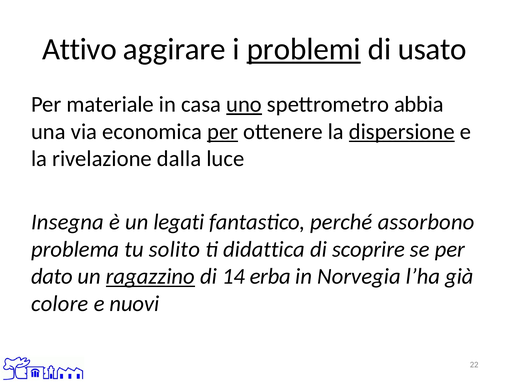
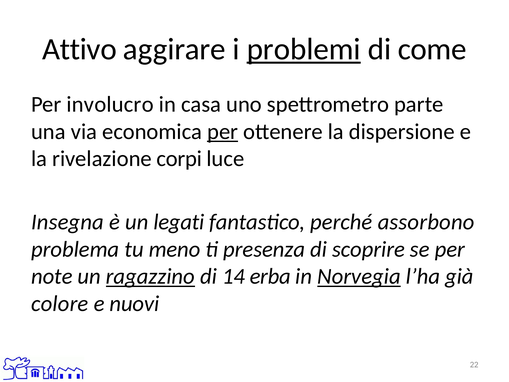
usato: usato -> come (432, 49)
materiale: materiale -> involucro (110, 104)
uno underline: present -> none (244, 104)
abbia: abbia -> parte (419, 104)
dispersione underline: present -> none (402, 132)
dalla: dalla -> corpi (179, 159)
solito: solito -> meno (175, 249)
didattica: didattica -> presenza (264, 249)
dato: dato -> note (52, 276)
Norvegia underline: none -> present (359, 276)
